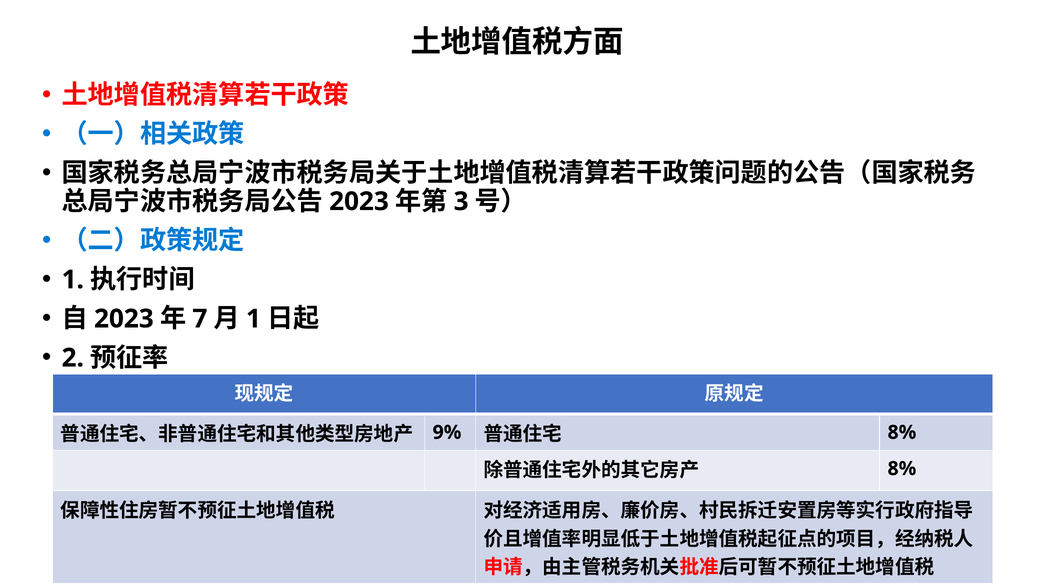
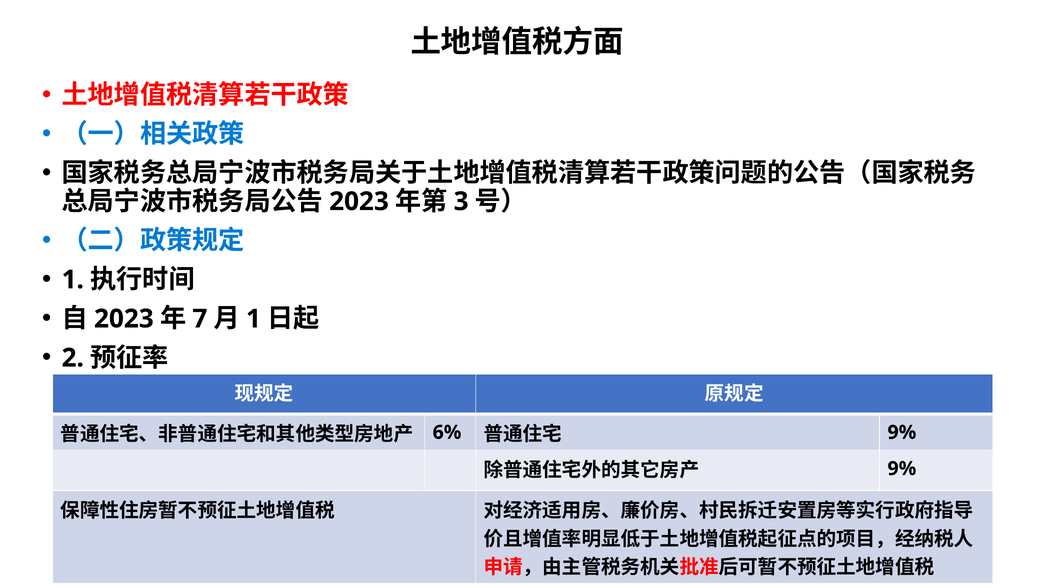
9%: 9% -> 6% (447, 432)
8%: 8% -> 9% (902, 432)
8%: 8% -> 9% (902, 468)
